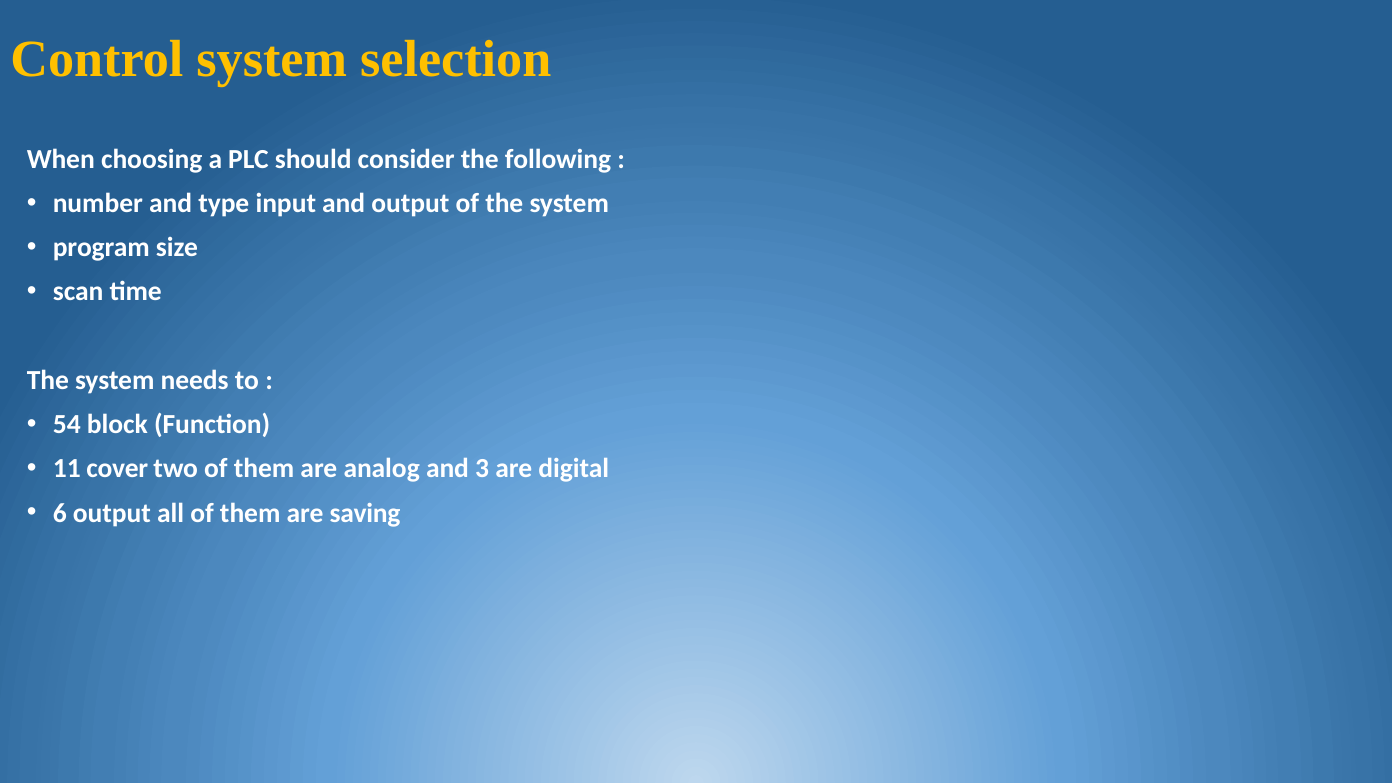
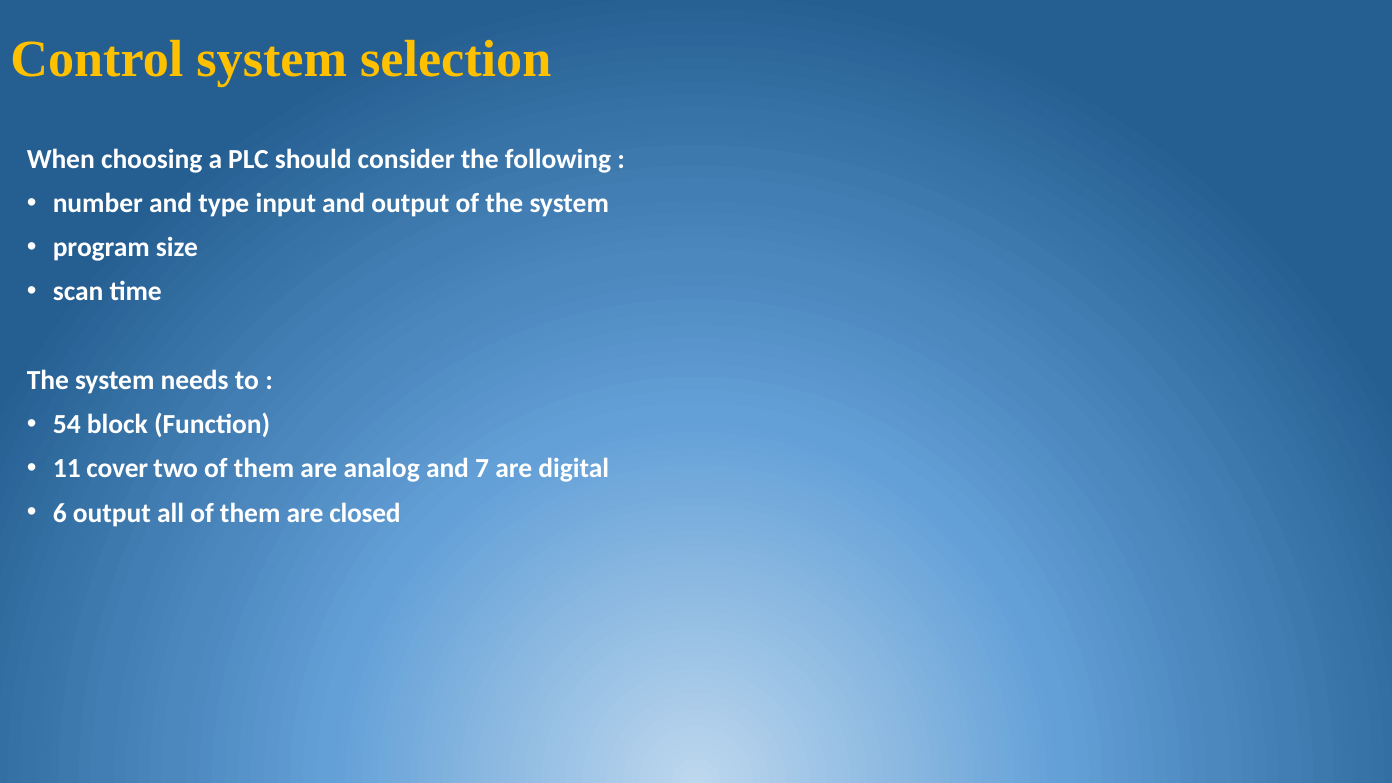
3: 3 -> 7 (482, 469)
saving: saving -> closed (365, 513)
